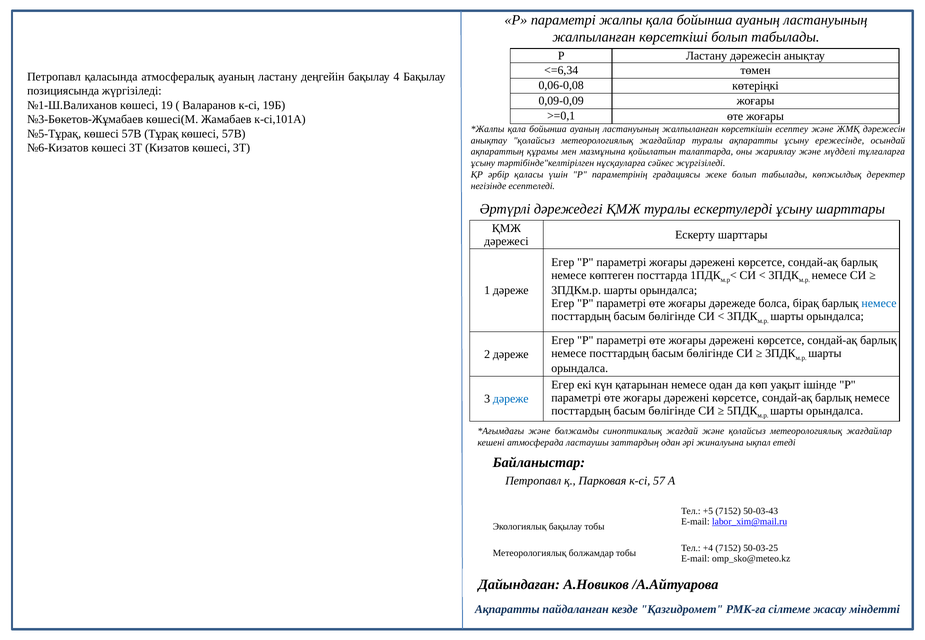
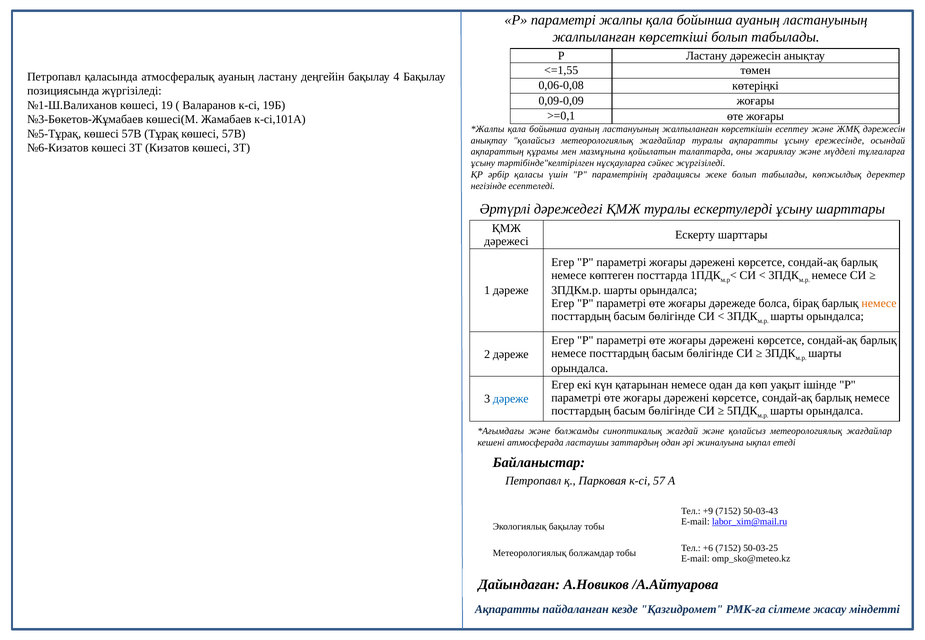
<=6,34: <=6,34 -> <=1,55 (561, 70)
немесе colour: blue -> orange (879, 304)
+5: +5 -> +9 (708, 511)
+4: +4 -> +6 (708, 548)
